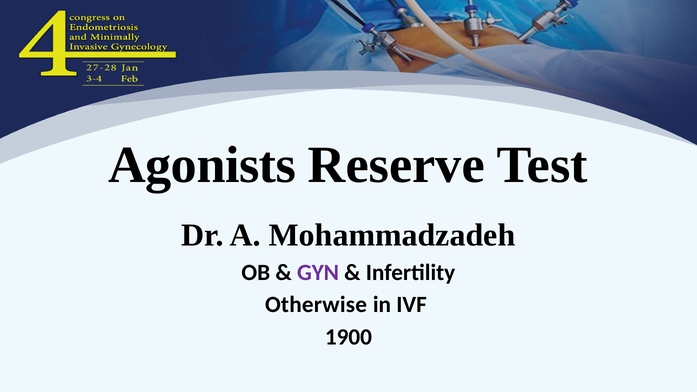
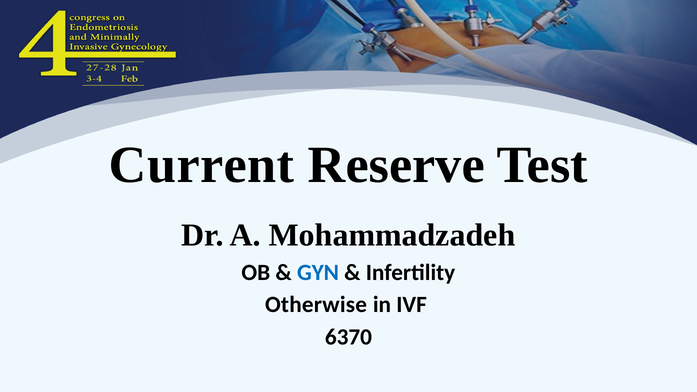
Agonists: Agonists -> Current (202, 165)
GYN colour: purple -> blue (318, 272)
1900: 1900 -> 6370 (348, 337)
